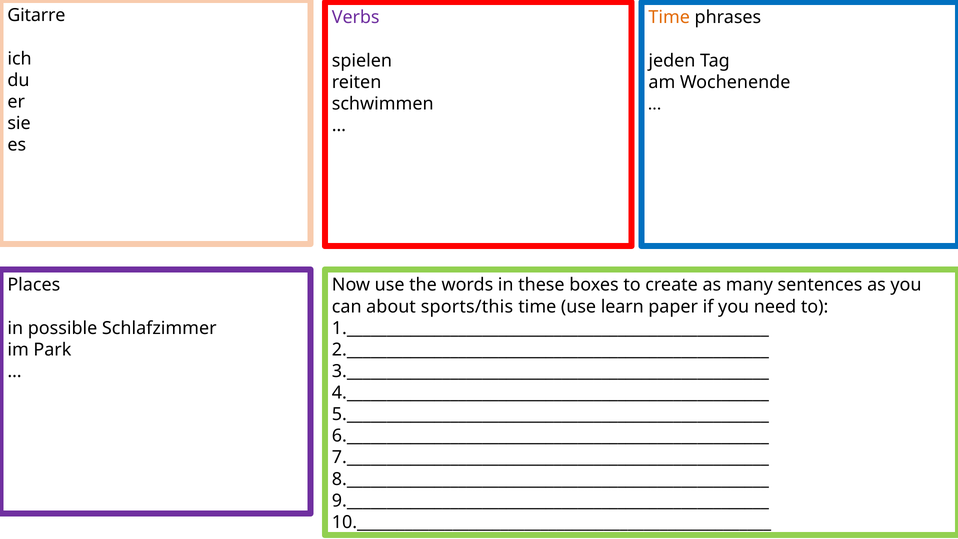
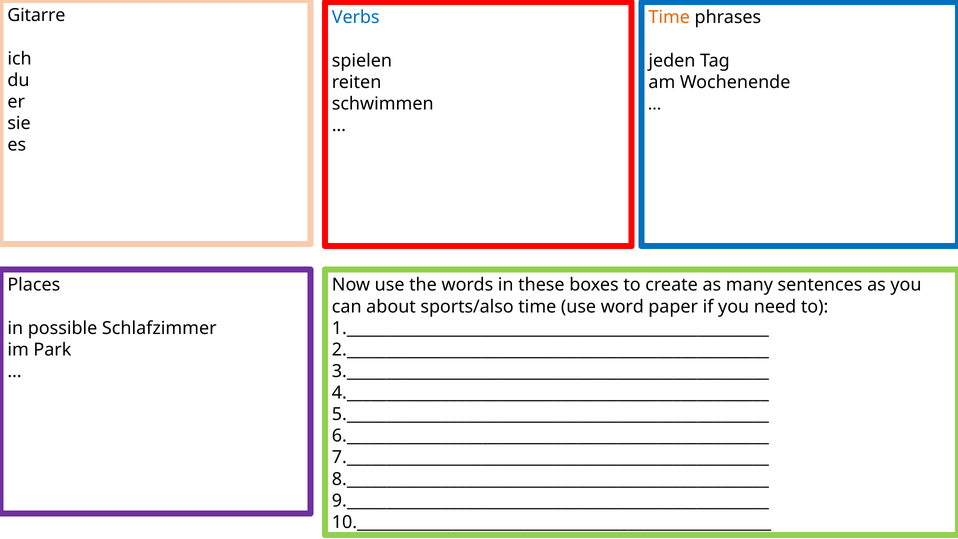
Verbs colour: purple -> blue (356, 18)
sports/this: sports/this -> sports/also (467, 307)
learn: learn -> word (622, 307)
